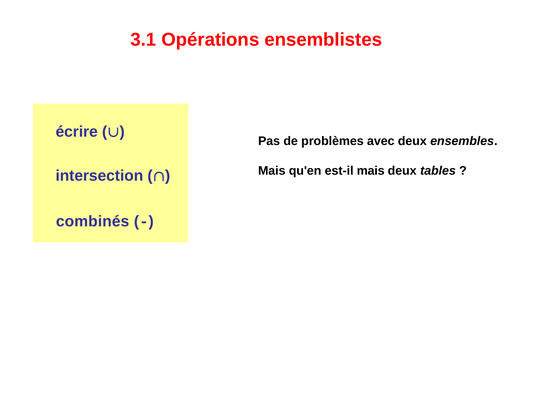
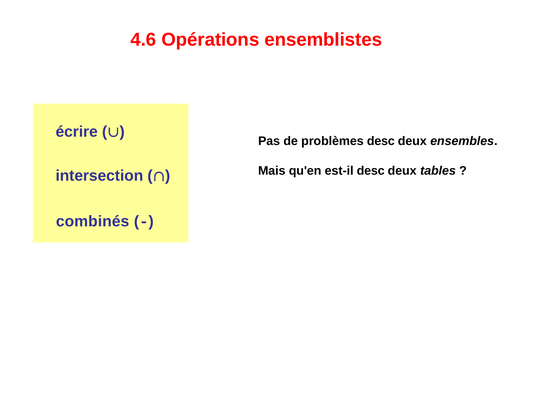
3.1: 3.1 -> 4.6 (143, 40)
problèmes avec: avec -> desc (381, 141)
est-il mais: mais -> desc (371, 171)
